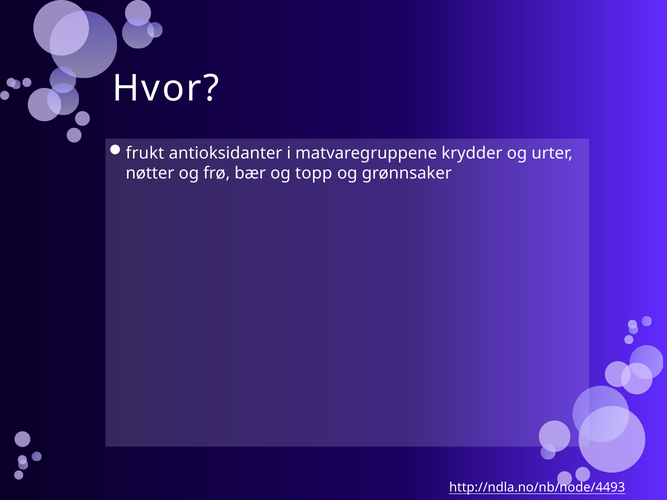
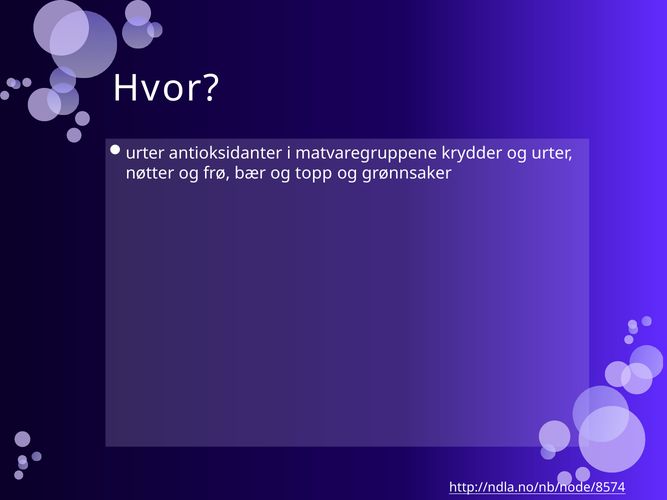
frukt: frukt -> urter (145, 153)
http://ndla.no/nb/node/4493: http://ndla.no/nb/node/4493 -> http://ndla.no/nb/node/8574 (537, 488)
